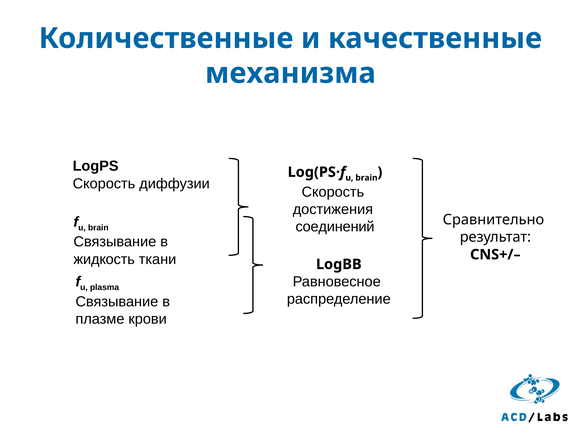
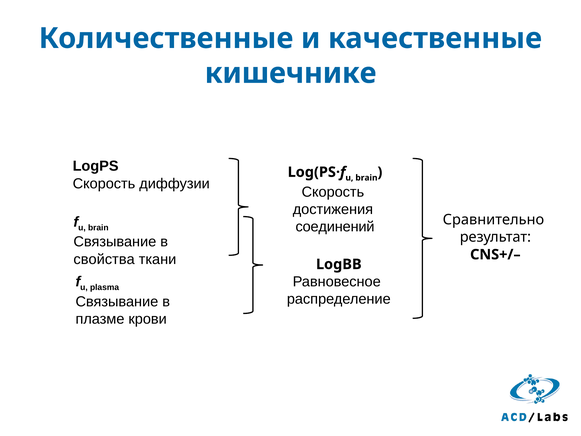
механизма: механизма -> кишечнике (291, 73)
жидкость: жидкость -> свойства (104, 259)
